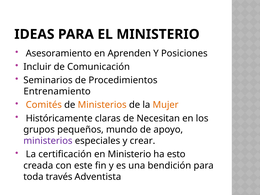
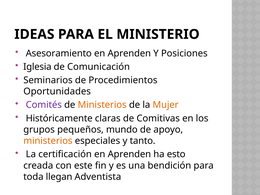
Incluir: Incluir -> Iglesia (37, 67)
Entrenamiento: Entrenamiento -> Oportunidades (57, 91)
Comités colour: orange -> purple (44, 105)
Necesitan: Necesitan -> Comitivas (158, 118)
ministerios colour: purple -> orange (48, 141)
crear: crear -> tanto (143, 141)
certificación en Ministerio: Ministerio -> Aprenden (129, 154)
través: través -> llegan (59, 177)
